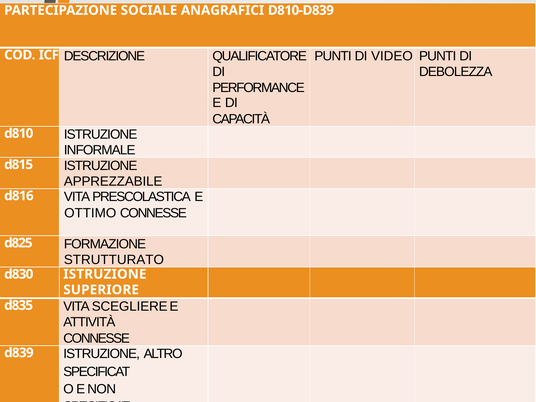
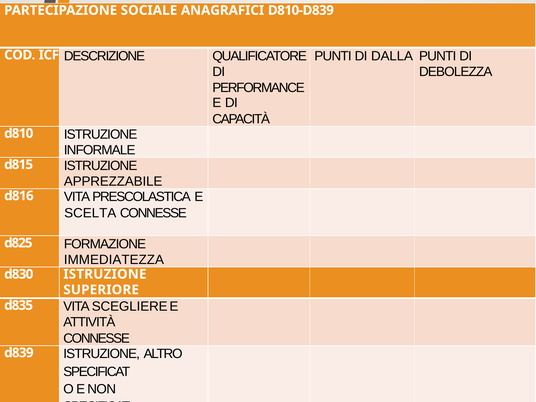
VIDEO: VIDEO -> DALLA (392, 56)
OTTIMO: OTTIMO -> SCELTA (90, 213)
STRUTTURATO: STRUTTURATO -> IMMEDIATEZZA (114, 260)
